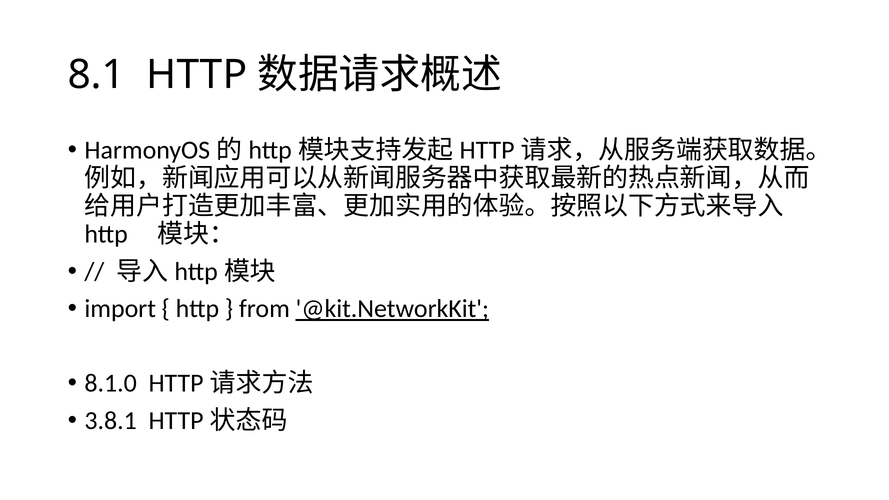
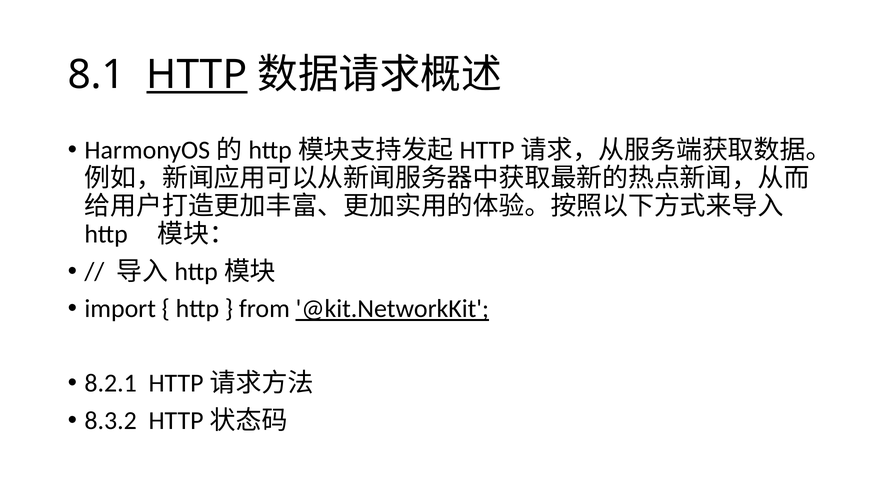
HTTP underline: none -> present (197, 75)
8.1.0: 8.1.0 -> 8.2.1 (111, 383)
3.8.1: 3.8.1 -> 8.3.2 (111, 421)
